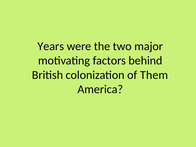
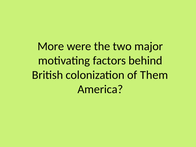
Years: Years -> More (51, 46)
